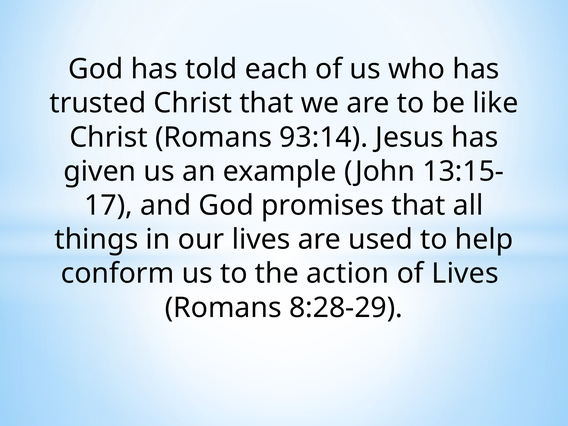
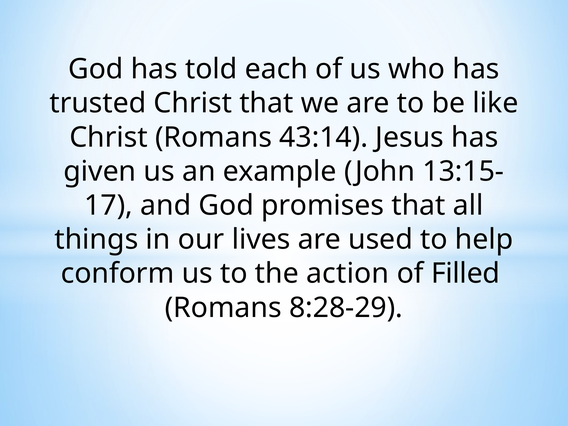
93:14: 93:14 -> 43:14 (324, 137)
of Lives: Lives -> Filled (465, 274)
